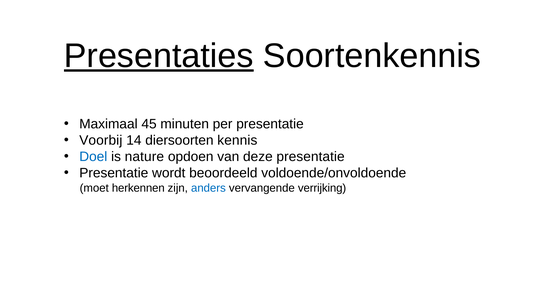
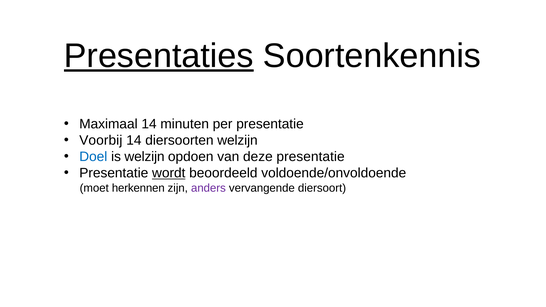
Maximaal 45: 45 -> 14 (149, 124)
diersoorten kennis: kennis -> welzijn (237, 140)
is nature: nature -> welzijn (145, 157)
wordt underline: none -> present (169, 173)
anders colour: blue -> purple (208, 188)
verrijking: verrijking -> diersoort (322, 188)
